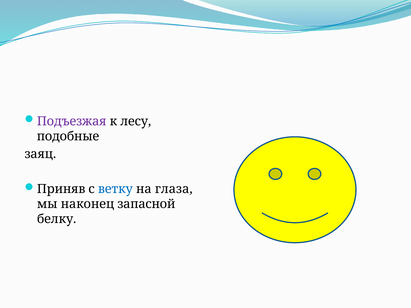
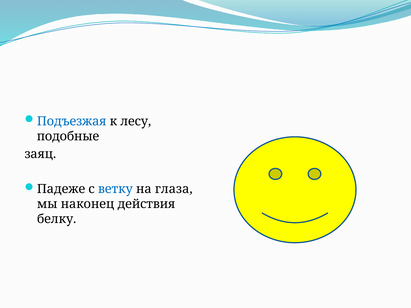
Подъезжая colour: purple -> blue (72, 121)
Приняв: Приняв -> Падеже (61, 189)
запасной: запасной -> действия (146, 204)
